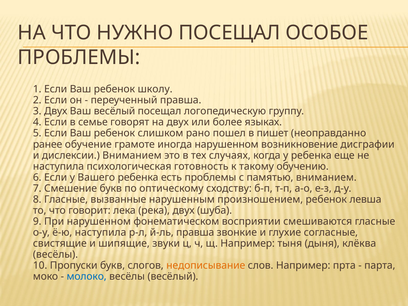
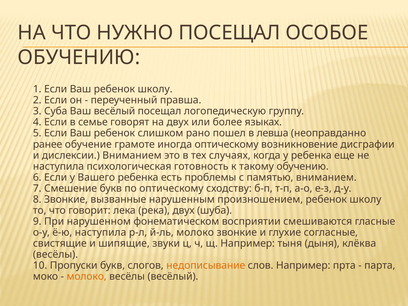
ПРОБЛЕМЫ: ПРОБЛЕМЫ -> ОБУЧЕНИЮ (79, 57)
3 Двух: Двух -> Суба (56, 111)
пишет: пишет -> левша (273, 133)
иногда нарушенном: нарушенном -> оптическому (227, 144)
8 Гласные: Гласные -> Звонкие (66, 199)
произношением ребенок левша: левша -> школу (365, 199)
й-ль правша: правша -> молоко (195, 232)
молоко colour: blue -> orange (87, 277)
